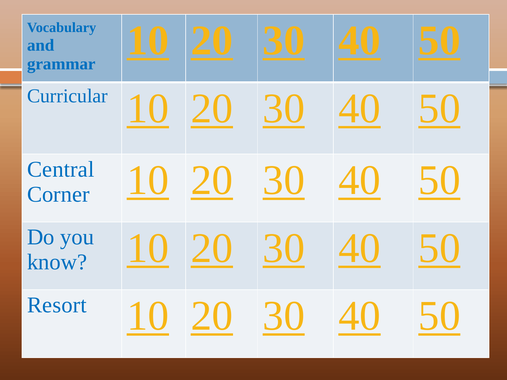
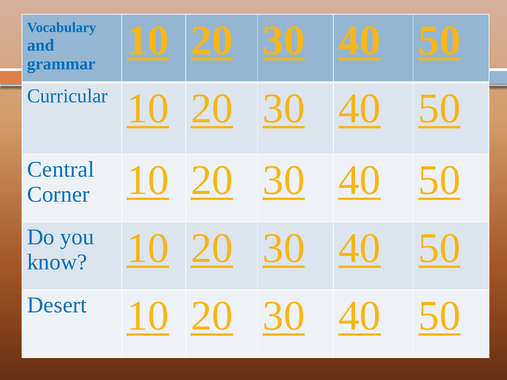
Resort: Resort -> Desert (57, 305)
